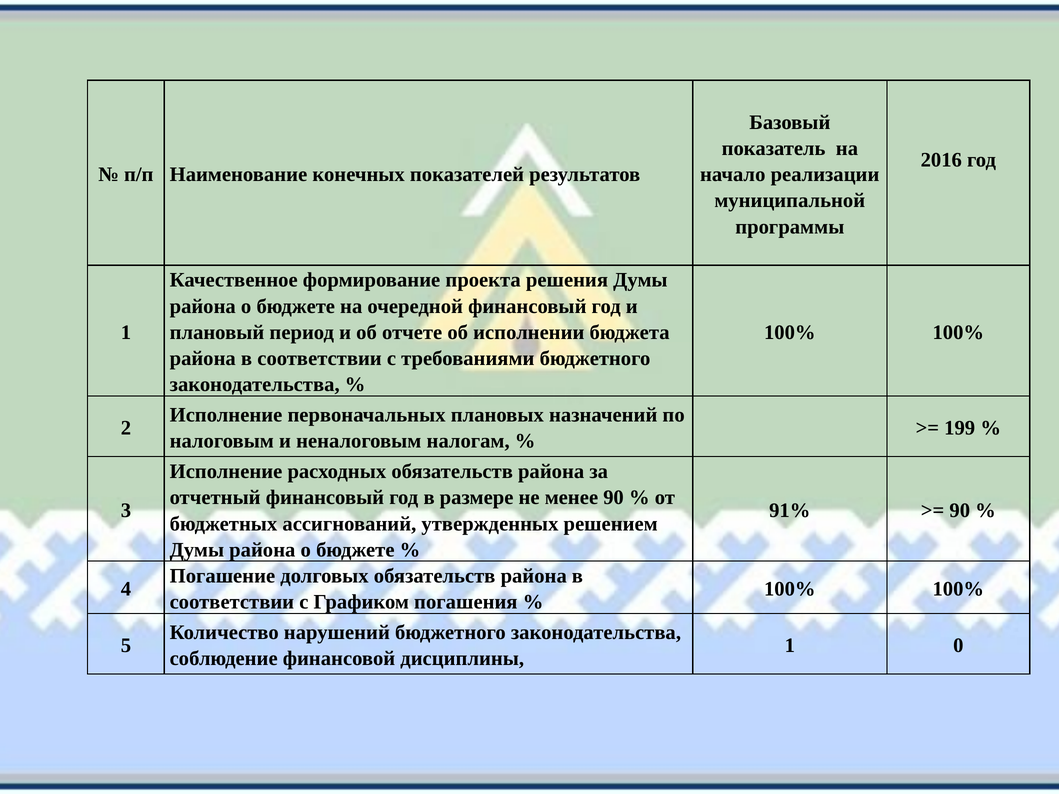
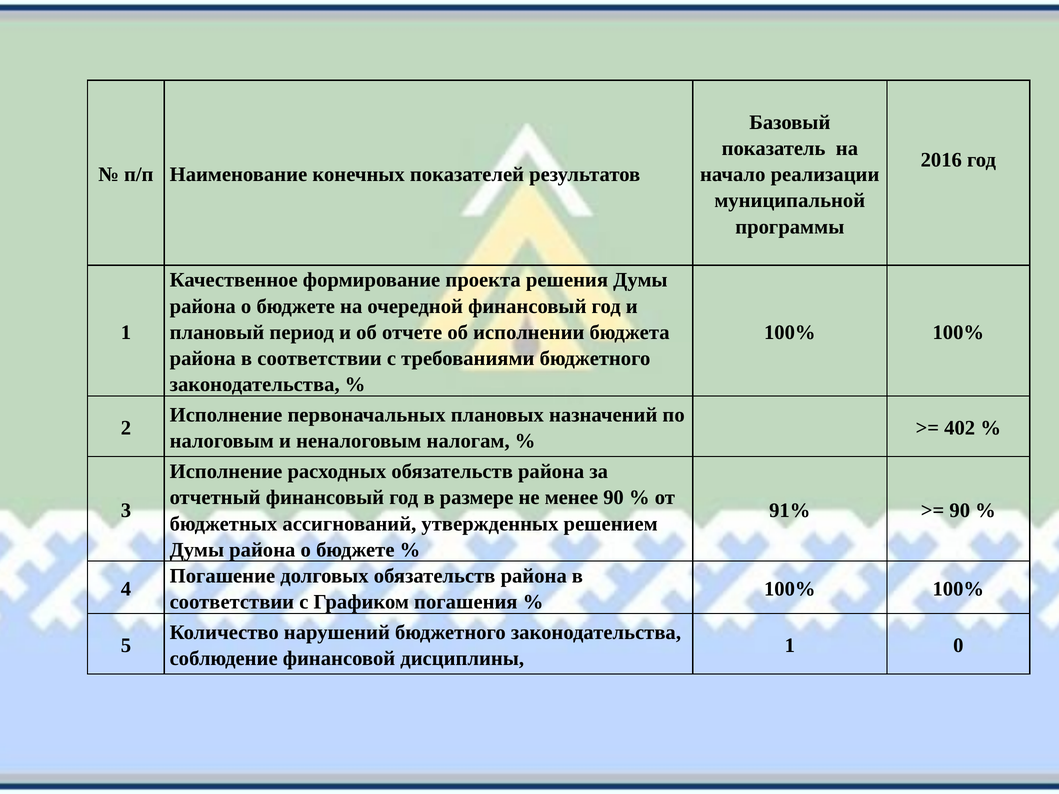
199: 199 -> 402 (960, 428)
